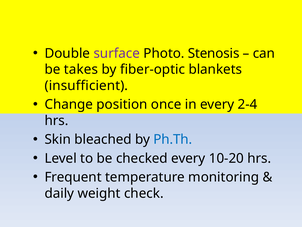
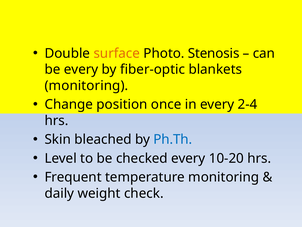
surface colour: purple -> orange (117, 53)
be takes: takes -> every (81, 69)
insufficient: insufficient -> monitoring (86, 86)
